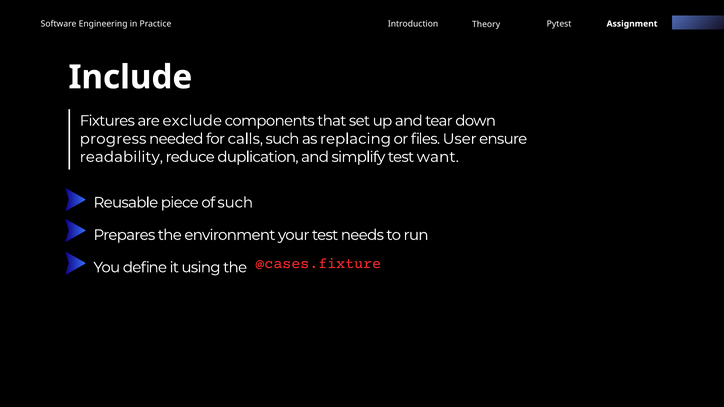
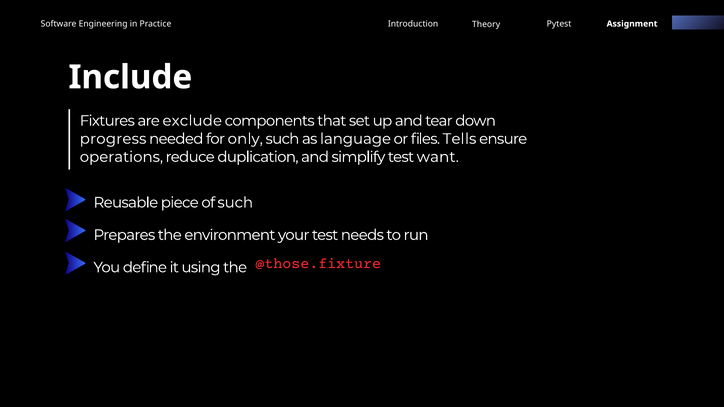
calls: calls -> only (245, 139)
replacing: replacing -> language (356, 139)
User: User -> Tells (460, 139)
readability: readability -> operations (121, 157)
@cases.fixture: @cases.fixture -> @those.fixture (318, 263)
